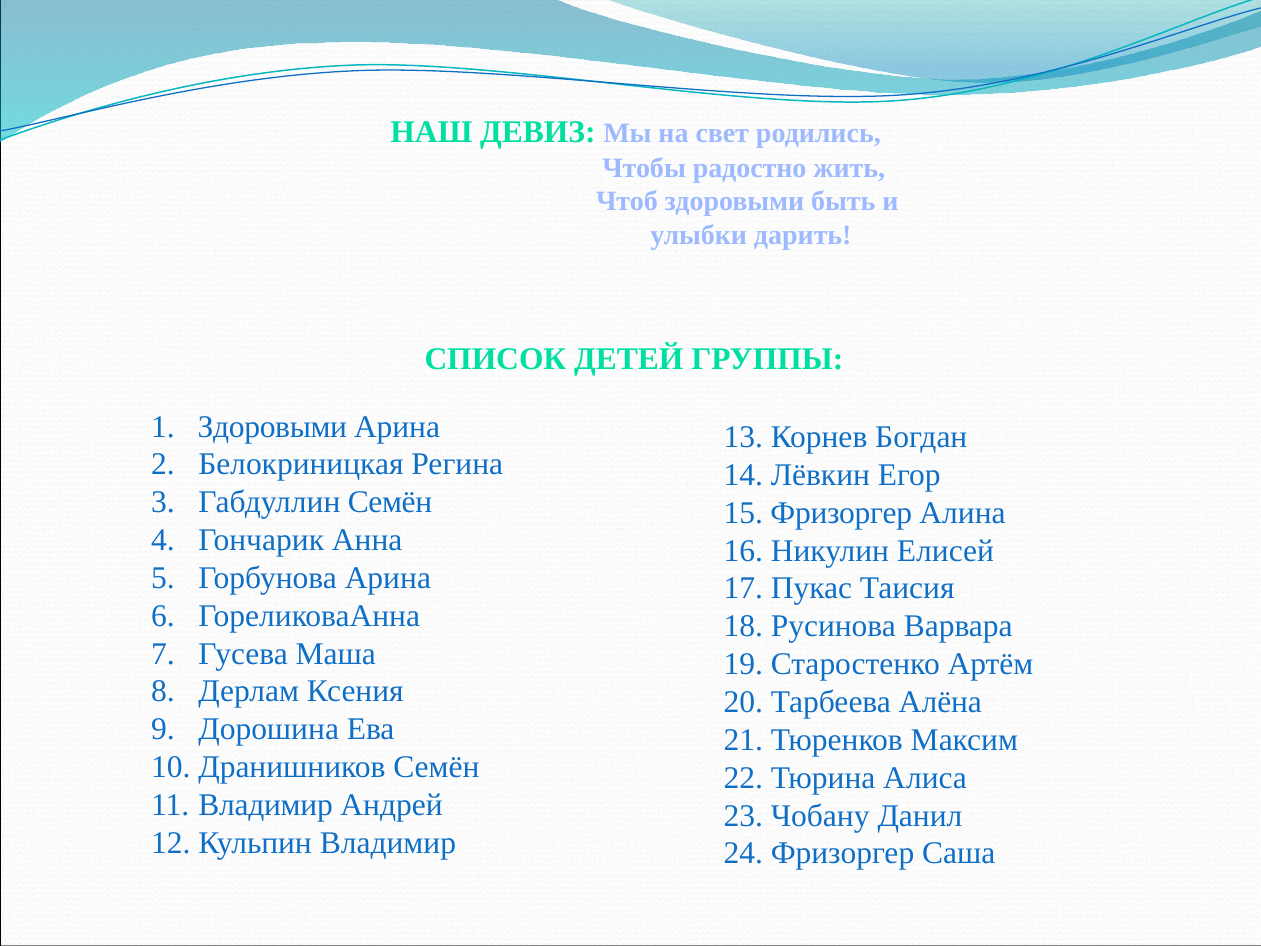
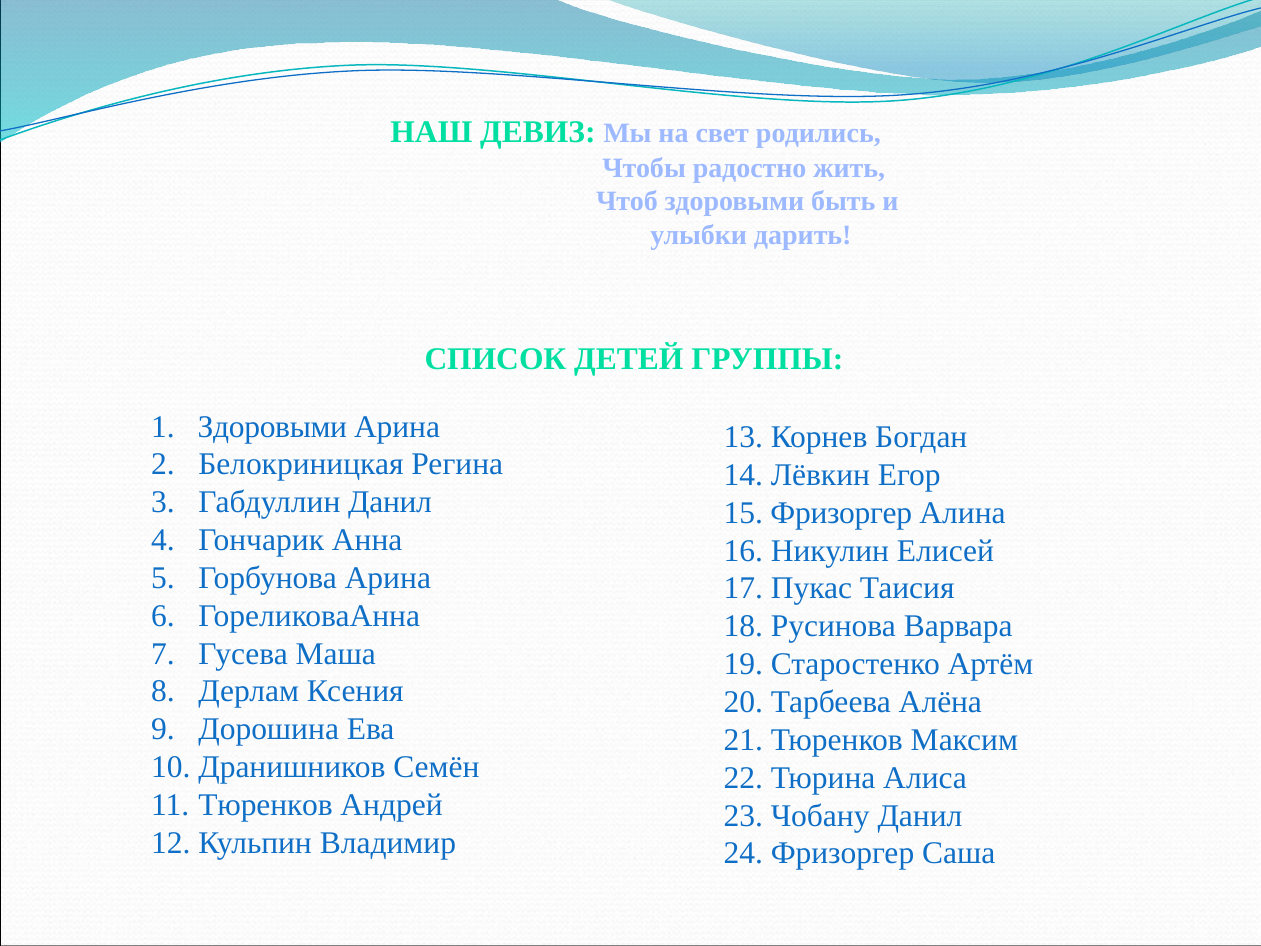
Габдуллин Семён: Семён -> Данил (390, 502)
Владимир: Владимир -> Тюренков (266, 805)
